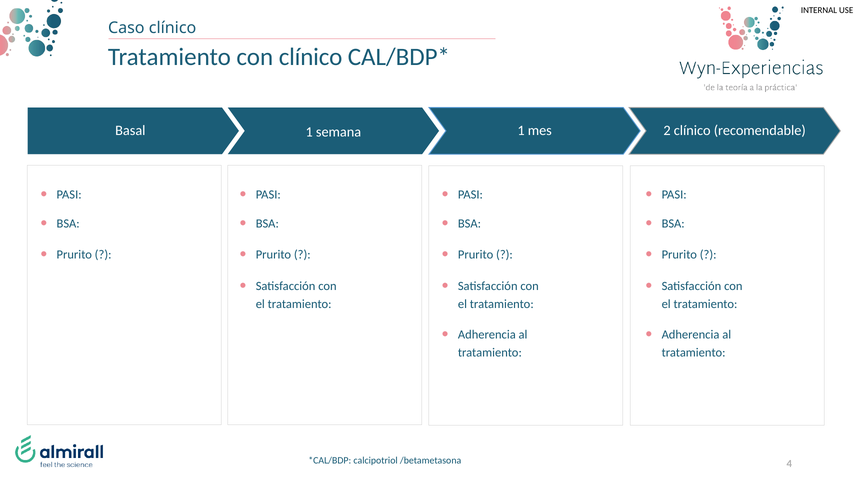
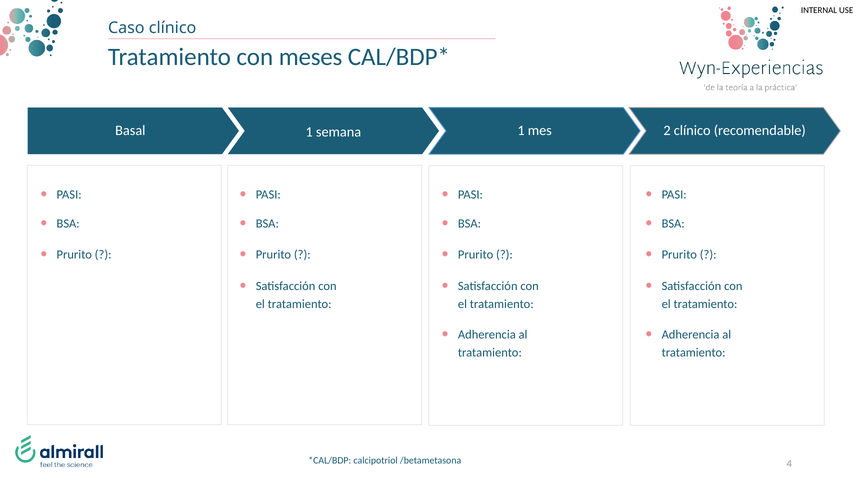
con clínico: clínico -> meses (311, 57)
